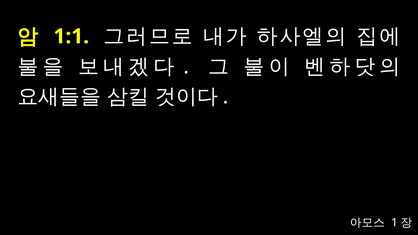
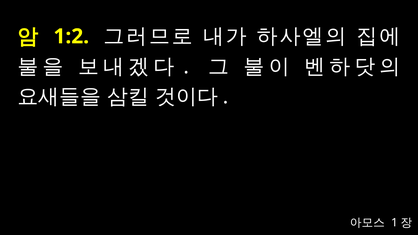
1:1: 1:1 -> 1:2 (71, 36)
